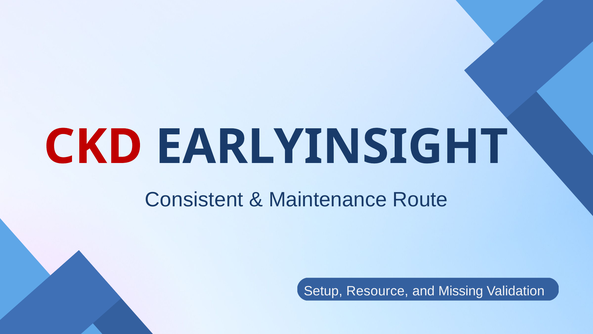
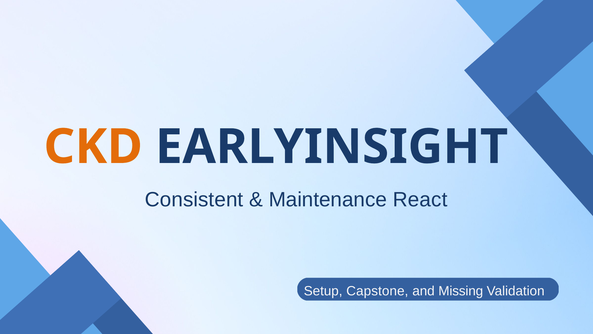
CKD colour: red -> orange (93, 147)
Route: Route -> React (420, 200)
Resource: Resource -> Capstone (377, 291)
